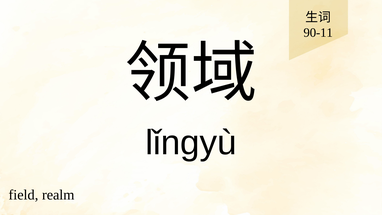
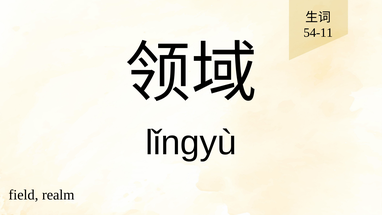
90-11: 90-11 -> 54-11 (318, 33)
